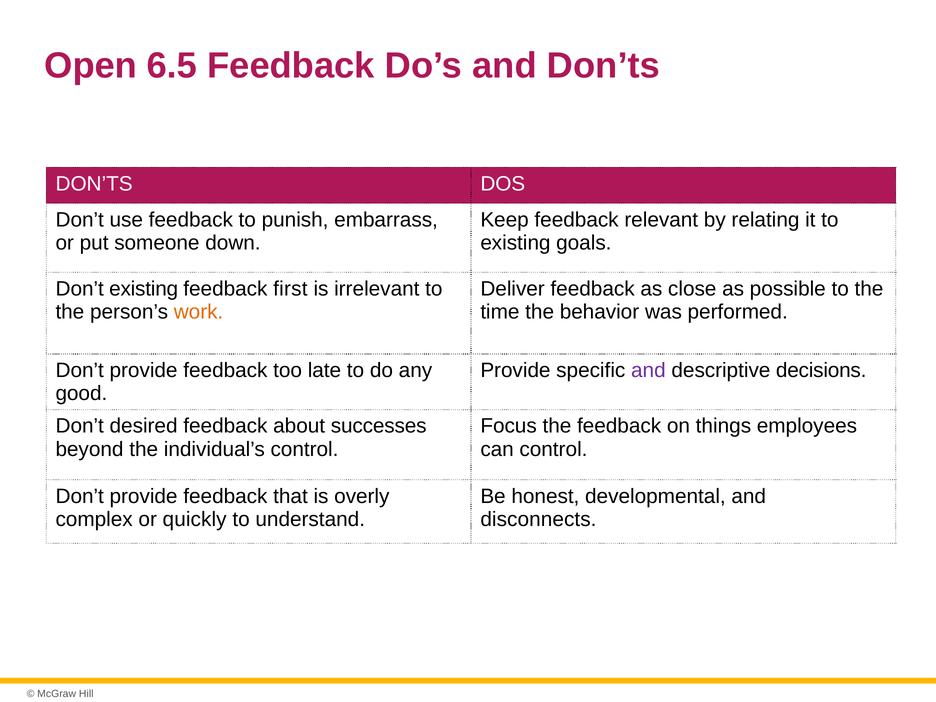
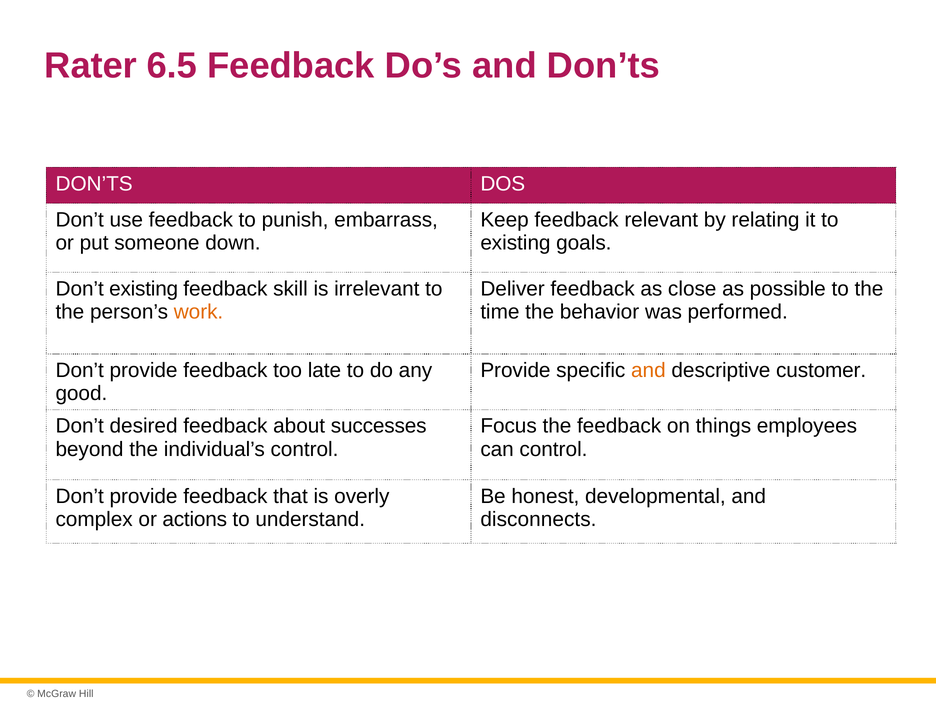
Open: Open -> Rater (91, 66)
first: first -> skill (290, 289)
and colour: purple -> orange (648, 371)
decisions: decisions -> customer (821, 371)
quickly: quickly -> actions (195, 519)
